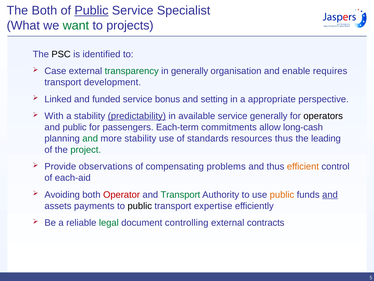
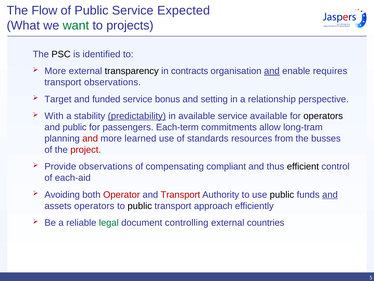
The Both: Both -> Flow (44, 10)
Public underline: present -> none (91, 10)
Specialist: Specialist -> Expected (184, 10)
Case: Case -> More (55, 71)
transparency colour: green -> black (132, 71)
in generally: generally -> contracts (190, 71)
and underline: none -> present (272, 71)
transport development: development -> observations (112, 82)
Linked: Linked -> Target (58, 99)
appropriate: appropriate -> relationship (272, 99)
service generally: generally -> available (269, 116)
long-cash: long-cash -> long-tram (303, 127)
and colour: green -> red (90, 138)
more stability: stability -> learned (140, 138)
resources thus: thus -> from (284, 138)
leading: leading -> busses (326, 138)
project colour: green -> red (86, 150)
problems: problems -> compliant (226, 166)
efficient colour: orange -> black (303, 166)
Transport colour: green -> red (180, 194)
public colour: orange -> black (282, 194)
assets payments: payments -> operators (94, 206)
expertise: expertise -> approach (213, 206)
contracts: contracts -> countries (266, 222)
